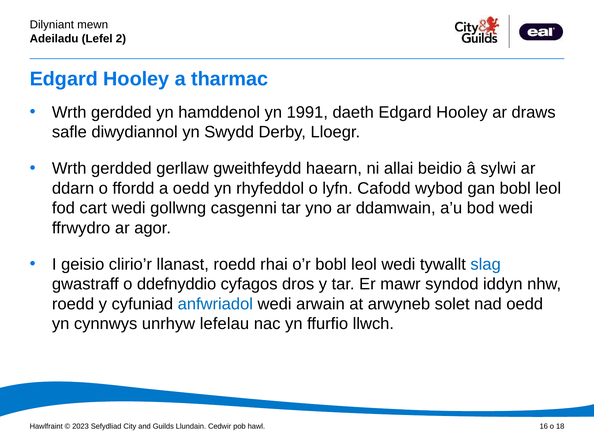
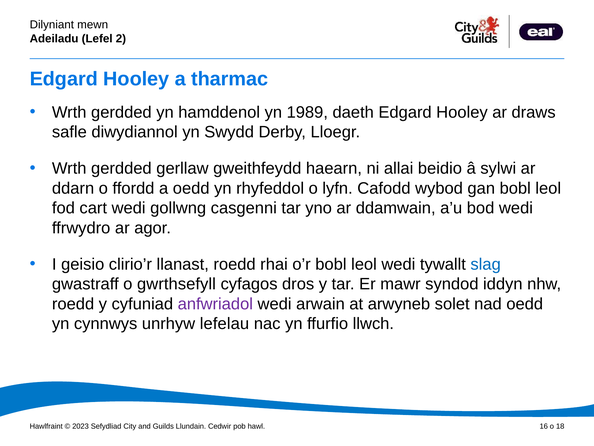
1991: 1991 -> 1989 (307, 112)
ddefnyddio: ddefnyddio -> gwrthsefyll (176, 284)
anfwriadol colour: blue -> purple (215, 304)
